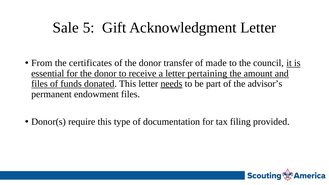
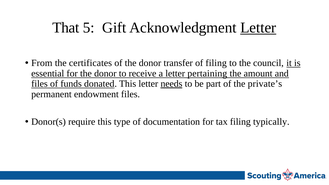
Sale: Sale -> That (66, 28)
Letter underline: none -> present (258, 28)
of made: made -> filing (216, 63)
advisor’s: advisor’s -> private’s (265, 84)
provided: provided -> typically (271, 122)
